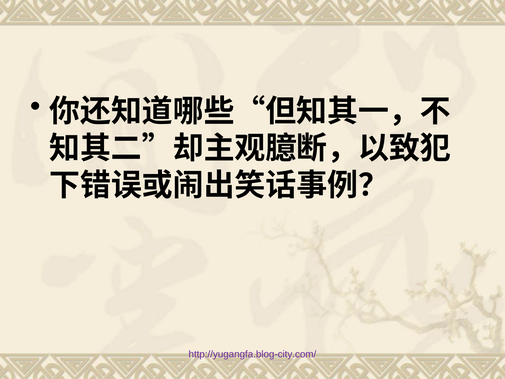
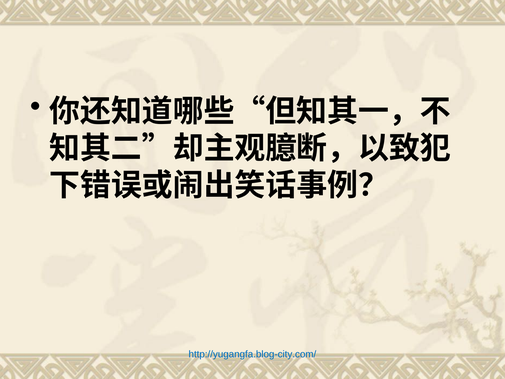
http://yugangfa.blog-city.com/ colour: purple -> blue (252, 354)
